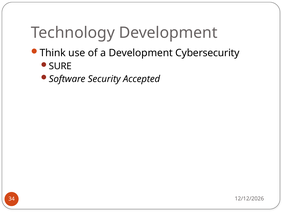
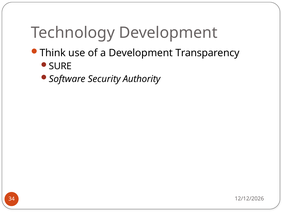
Cybersecurity: Cybersecurity -> Transparency (207, 53)
Accepted: Accepted -> Authority (142, 79)
